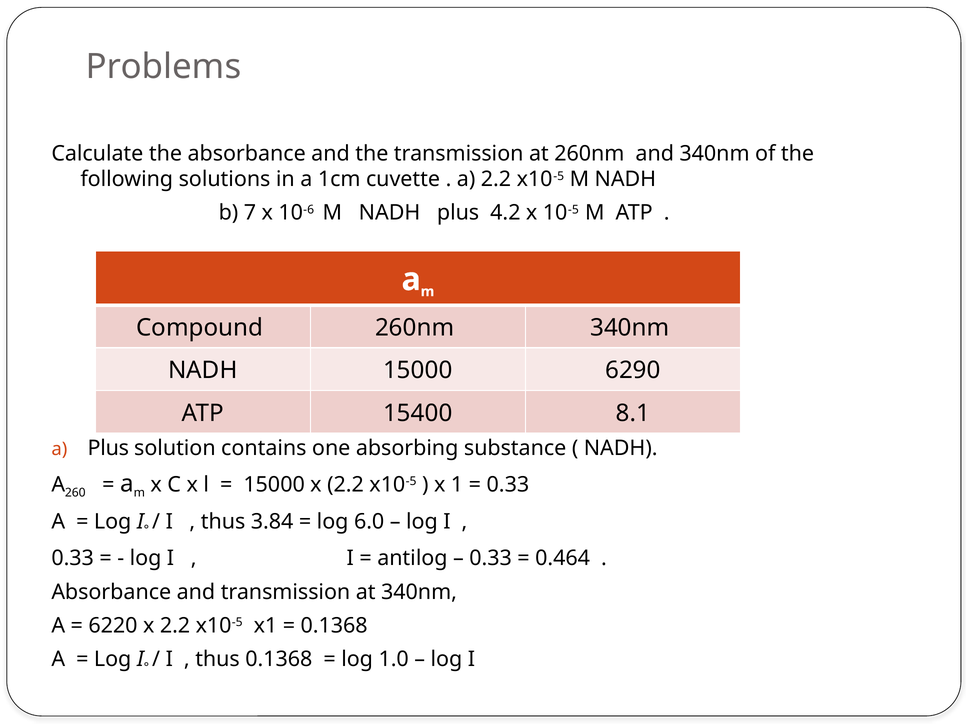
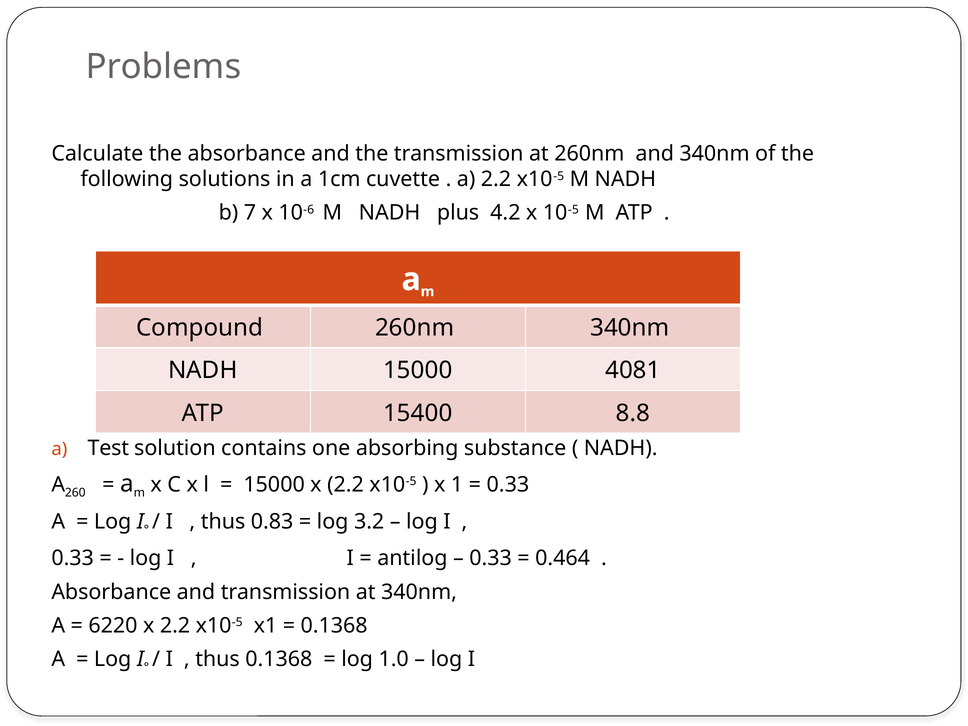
6290: 6290 -> 4081 (633, 370)
8.1: 8.1 -> 8.8 (633, 413)
a Plus: Plus -> Test (108, 448)
3.84: 3.84 -> 0.83 (272, 521)
6.0: 6.0 -> 3.2 (369, 521)
